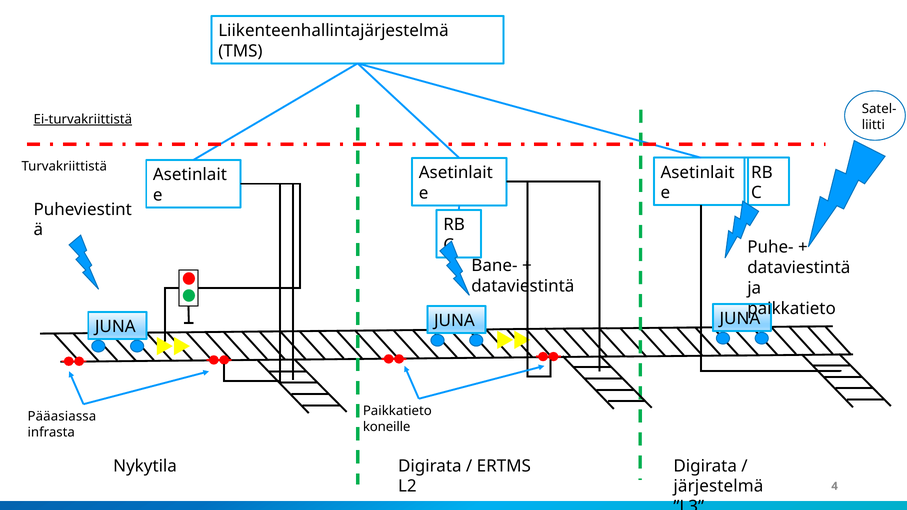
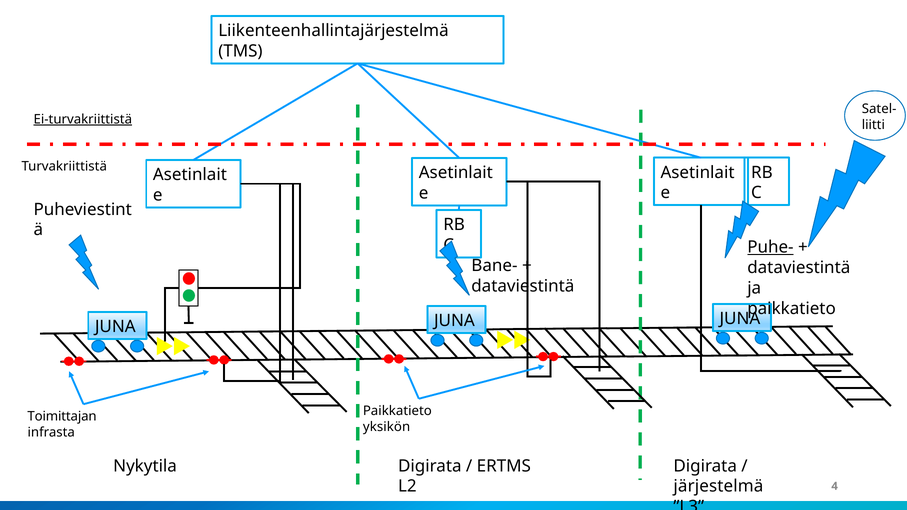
Puhe- underline: none -> present (770, 247)
Pääasiassa: Pääasiassa -> Toimittajan (62, 417)
koneille: koneille -> yksikön (387, 427)
